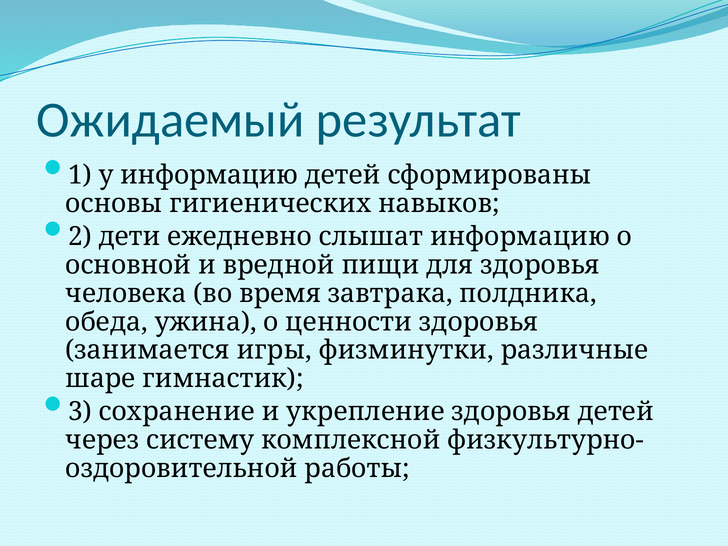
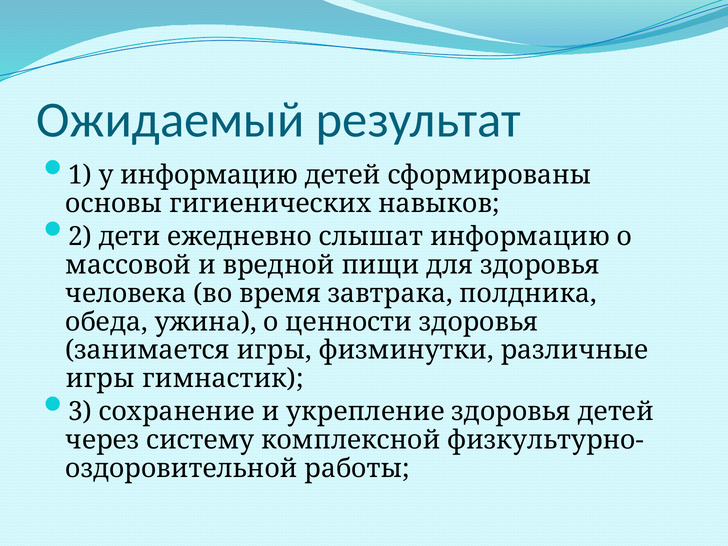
основной: основной -> массовой (128, 265)
шаре: шаре -> игры (100, 379)
